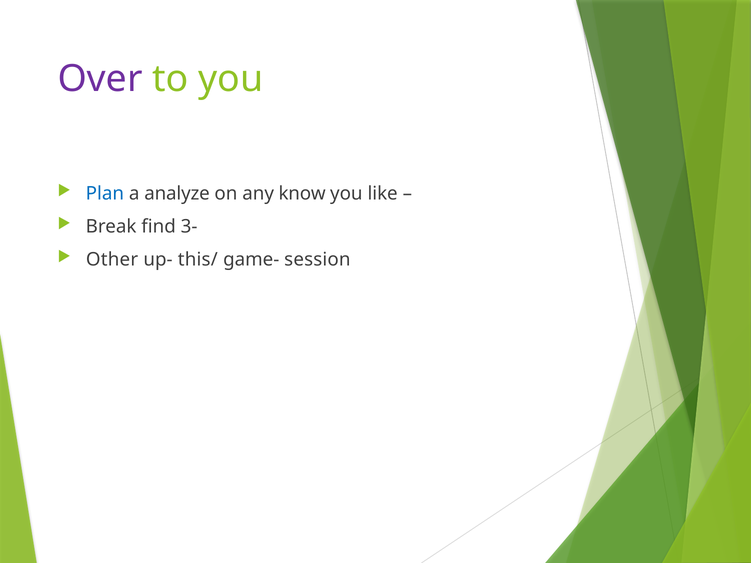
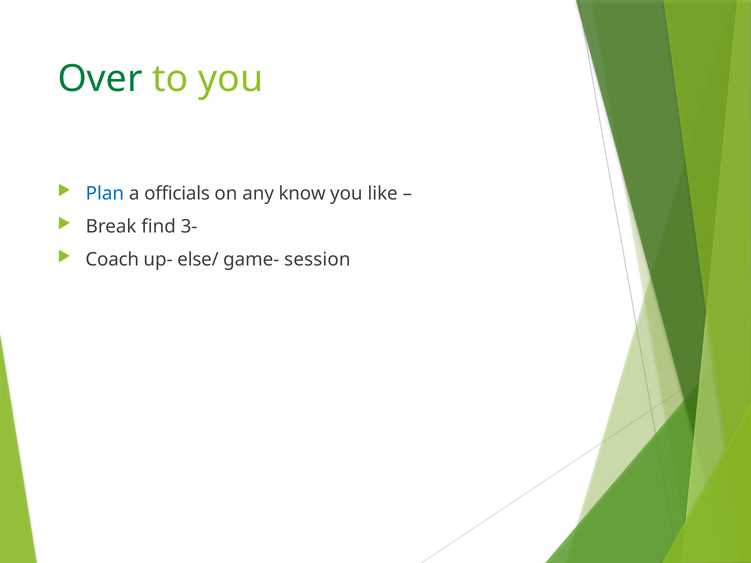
Over colour: purple -> green (100, 79)
analyze: analyze -> officials (177, 194)
Other: Other -> Coach (112, 260)
this/: this/ -> else/ (198, 260)
